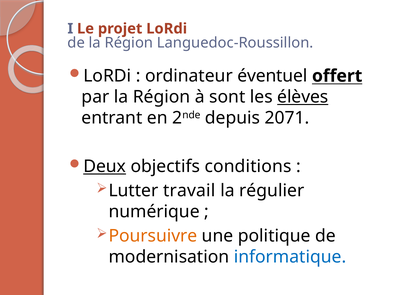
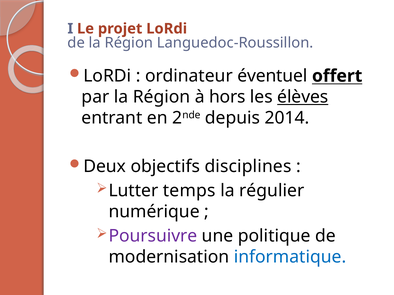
sont: sont -> hors (227, 97)
2071: 2071 -> 2014 (287, 118)
Deux underline: present -> none (105, 167)
conditions: conditions -> disciplines (248, 167)
travail: travail -> temps (189, 191)
Poursuivre colour: orange -> purple (153, 236)
